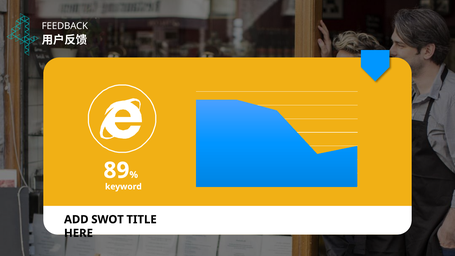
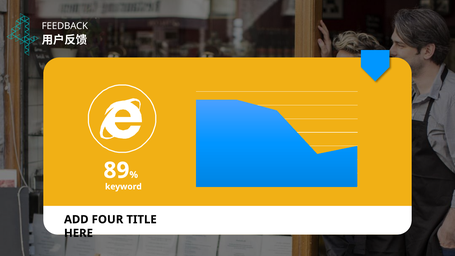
SWOT: SWOT -> FOUR (107, 219)
